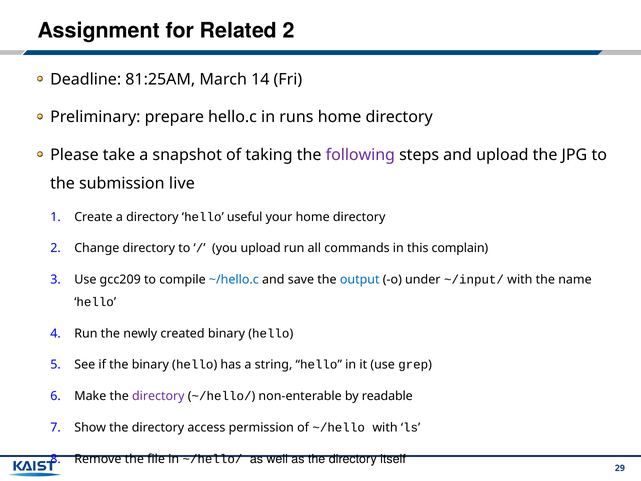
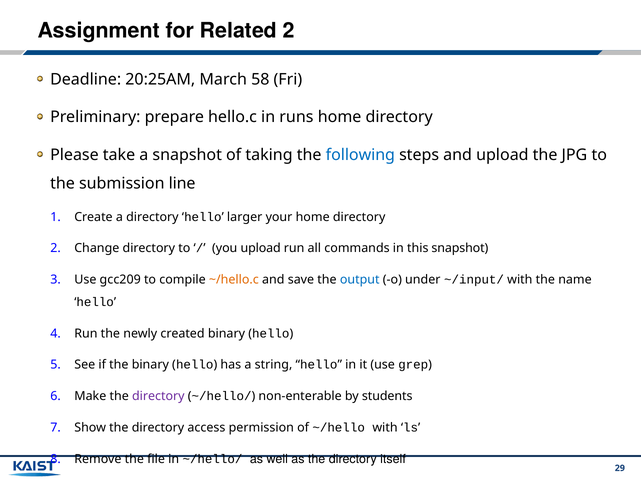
81:25AM: 81:25AM -> 20:25AM (160, 79)
14: 14 -> 58 (260, 79)
following colour: purple -> blue (360, 155)
live: live -> line (182, 184)
useful: useful -> larger (245, 217)
this complain: complain -> snapshot (460, 248)
~/hello.c colour: blue -> orange (234, 280)
readable: readable -> students (387, 396)
